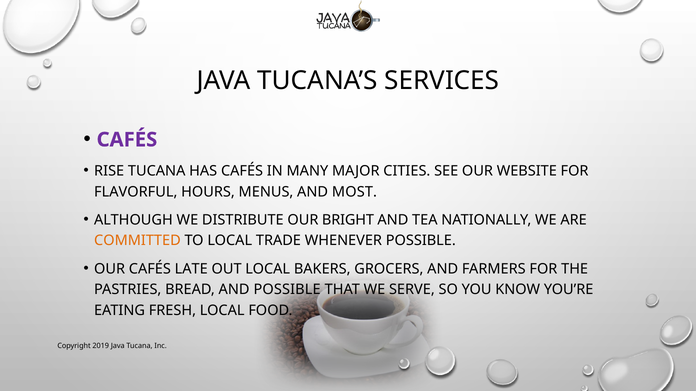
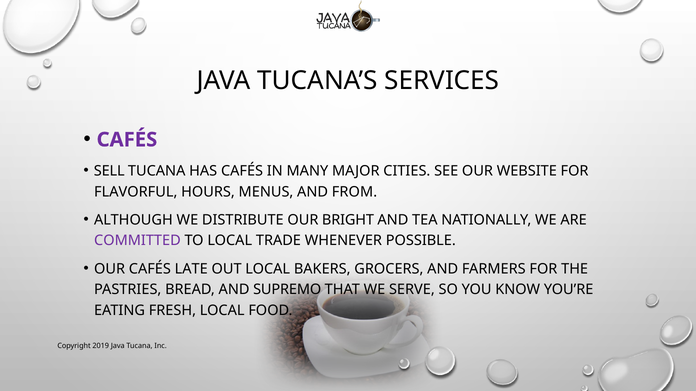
RISE: RISE -> SELL (109, 171)
MOST: MOST -> FROM (355, 192)
COMMITTED colour: orange -> purple (137, 241)
AND POSSIBLE: POSSIBLE -> SUPREMO (287, 290)
